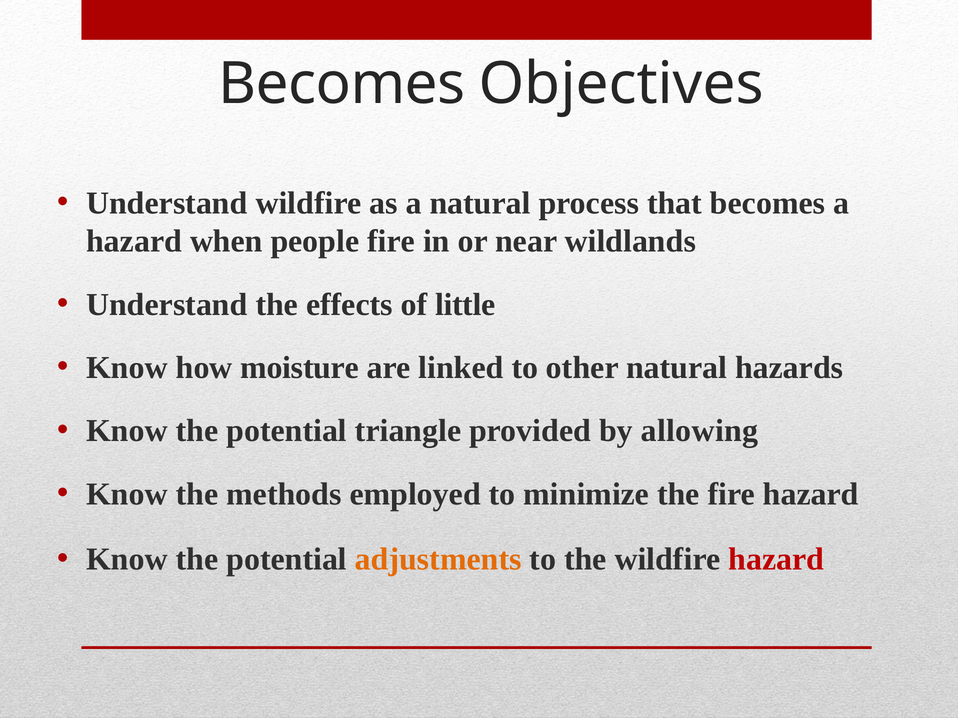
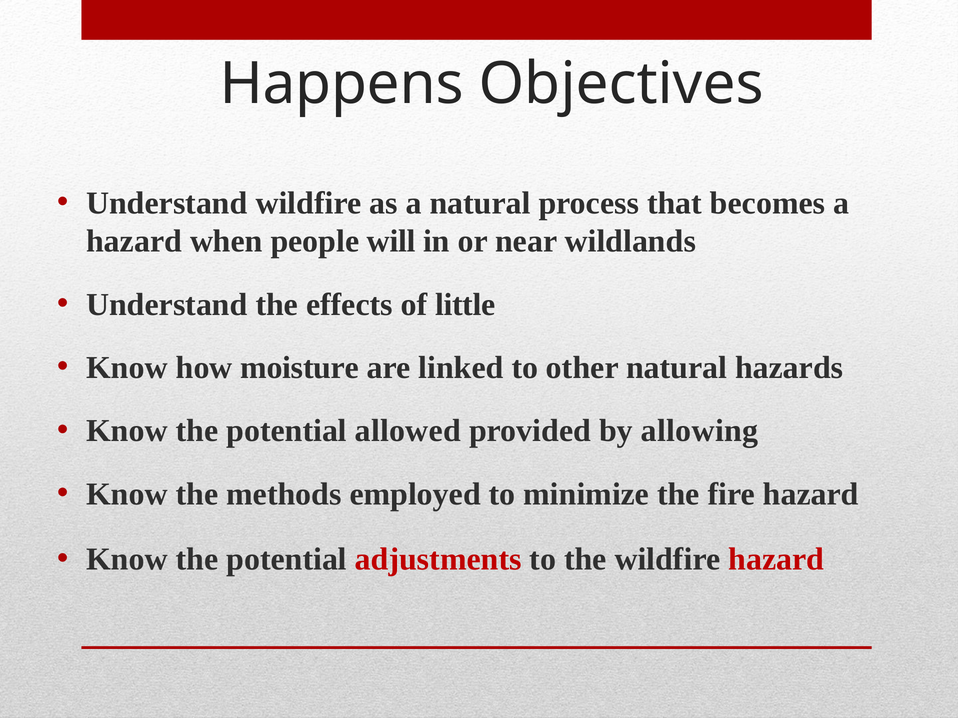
Becomes: Becomes -> Happens (342, 84)
people fire: fire -> will (391, 241)
triangle: triangle -> allowed (408, 431)
adjustments colour: orange -> red (438, 560)
